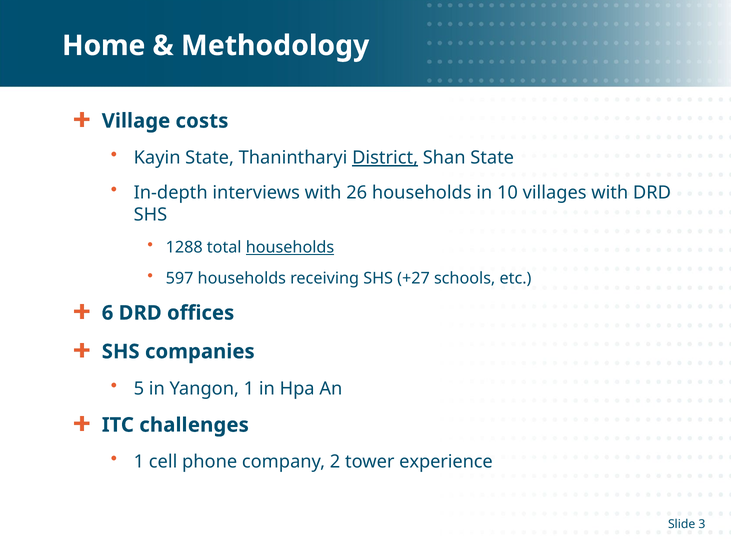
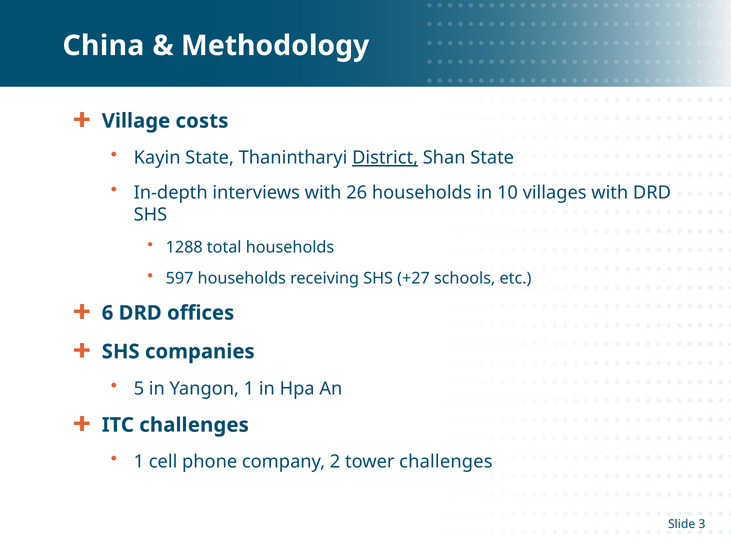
Home: Home -> China (103, 46)
households underline: present -> none (290, 247)
tower experience: experience -> challenges (446, 461)
